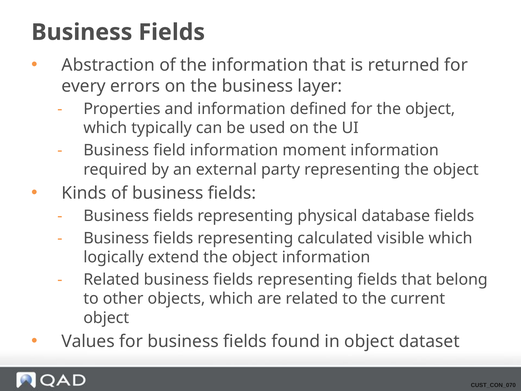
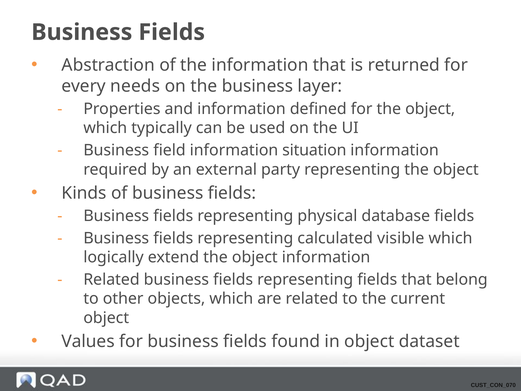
errors: errors -> needs (135, 86)
moment: moment -> situation (314, 150)
